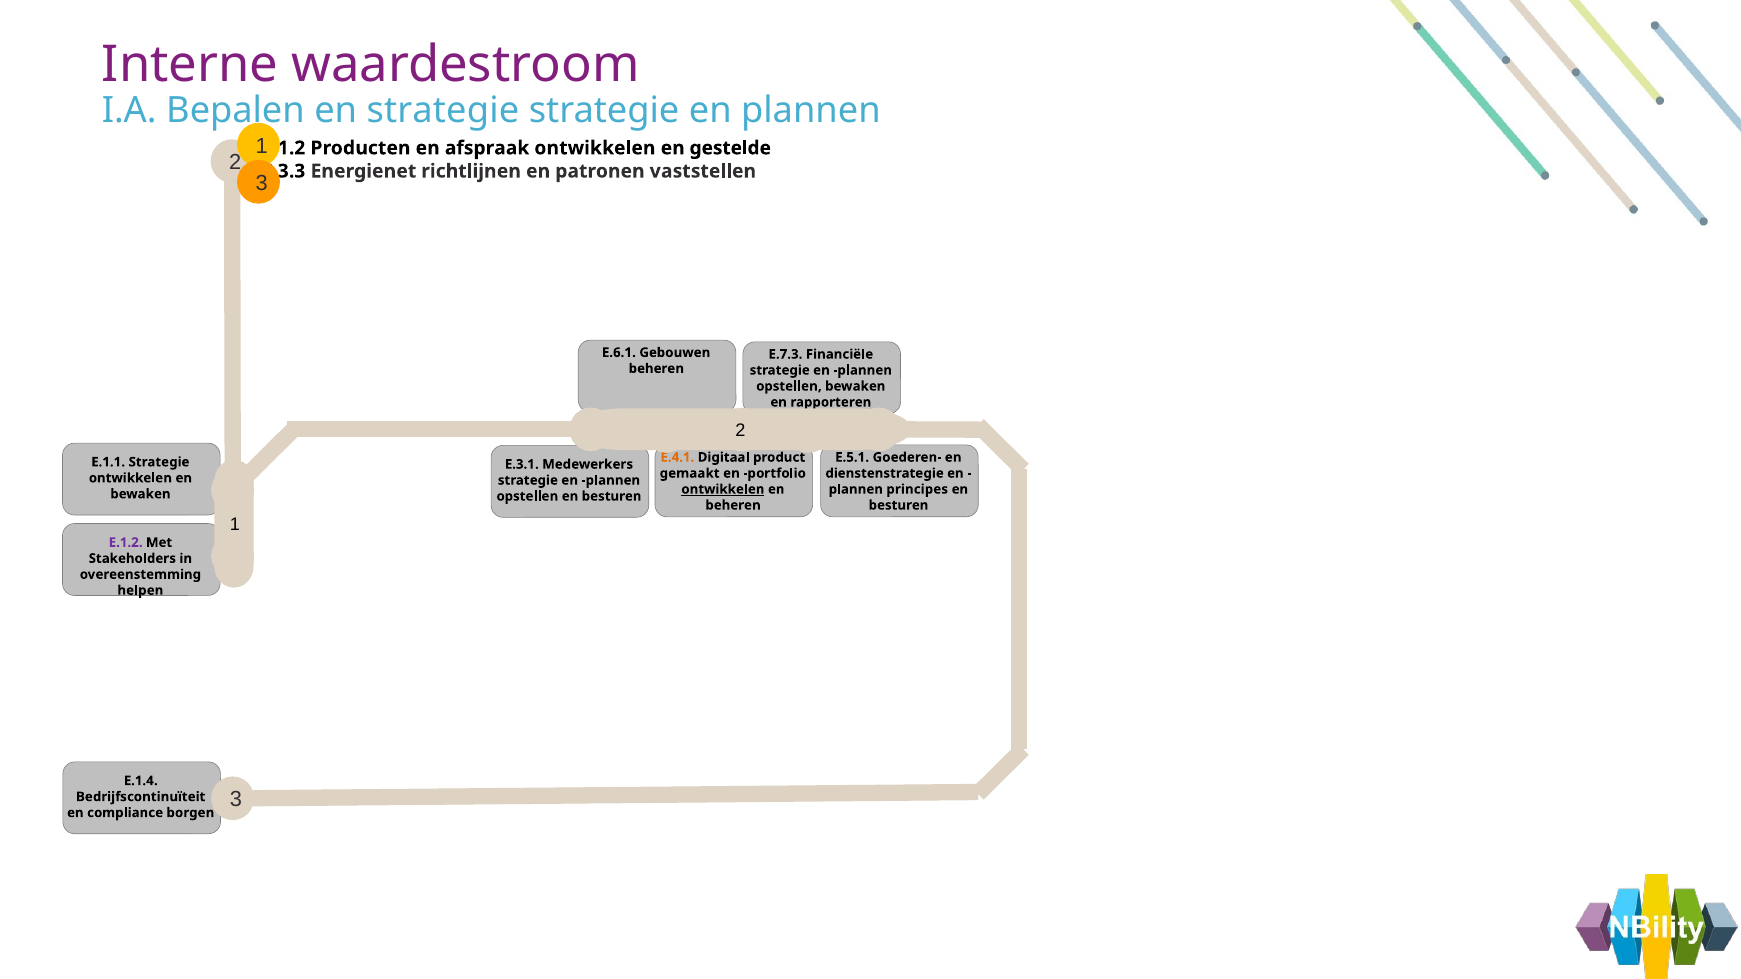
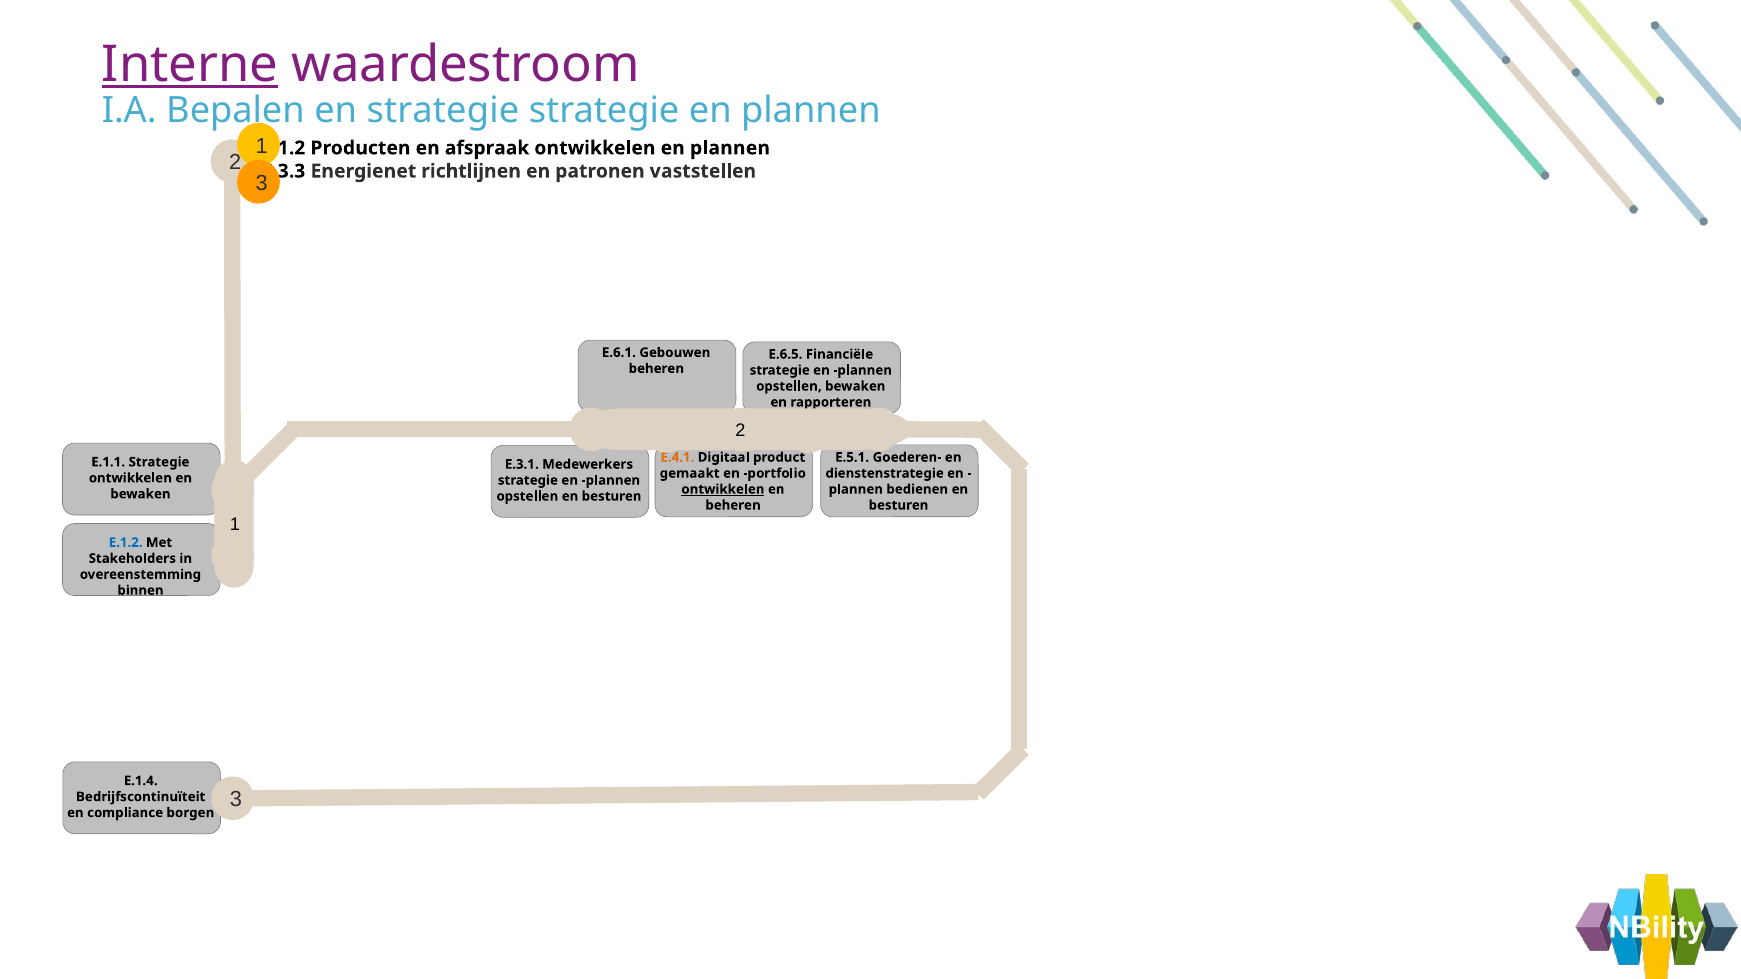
Interne underline: none -> present (190, 65)
ontwikkelen en gestelde: gestelde -> plannen (730, 148)
E.7.3: E.7.3 -> E.6.5 (785, 354)
principes: principes -> bedienen (917, 489)
E.1.2 colour: purple -> blue (126, 543)
helpen: helpen -> binnen (140, 591)
